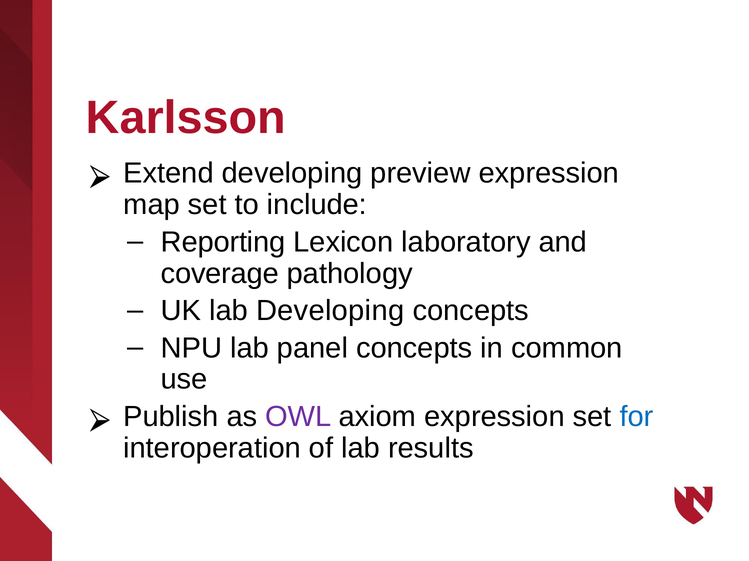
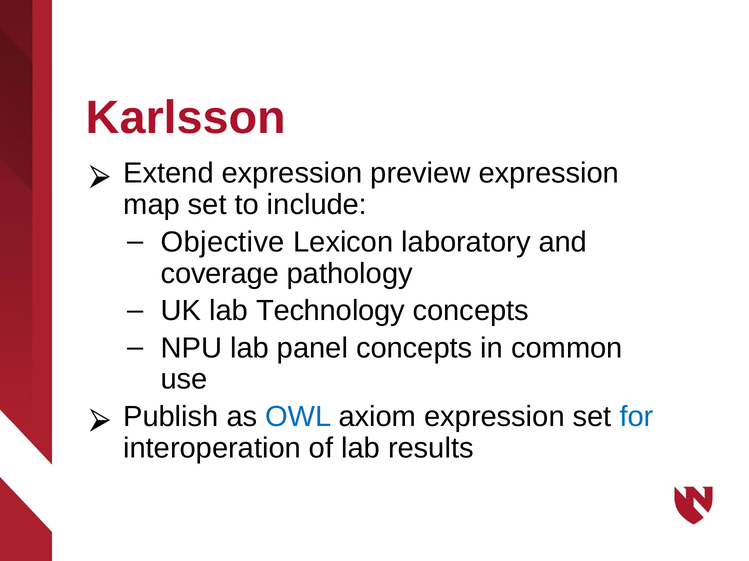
Extend developing: developing -> expression (292, 174)
Reporting: Reporting -> Objective (223, 242)
lab Developing: Developing -> Technology (330, 311)
OWL colour: purple -> blue (298, 417)
